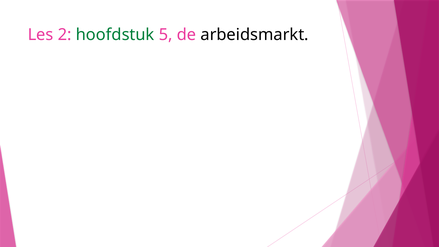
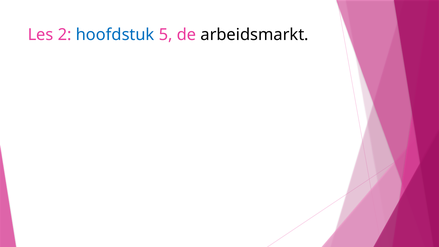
hoofdstuk colour: green -> blue (115, 35)
